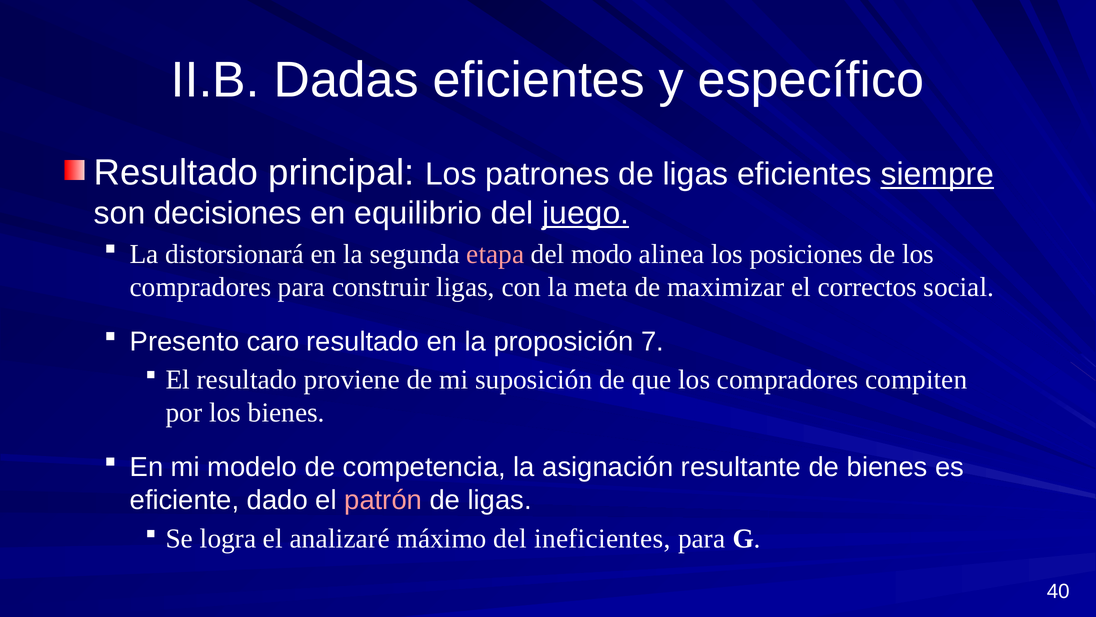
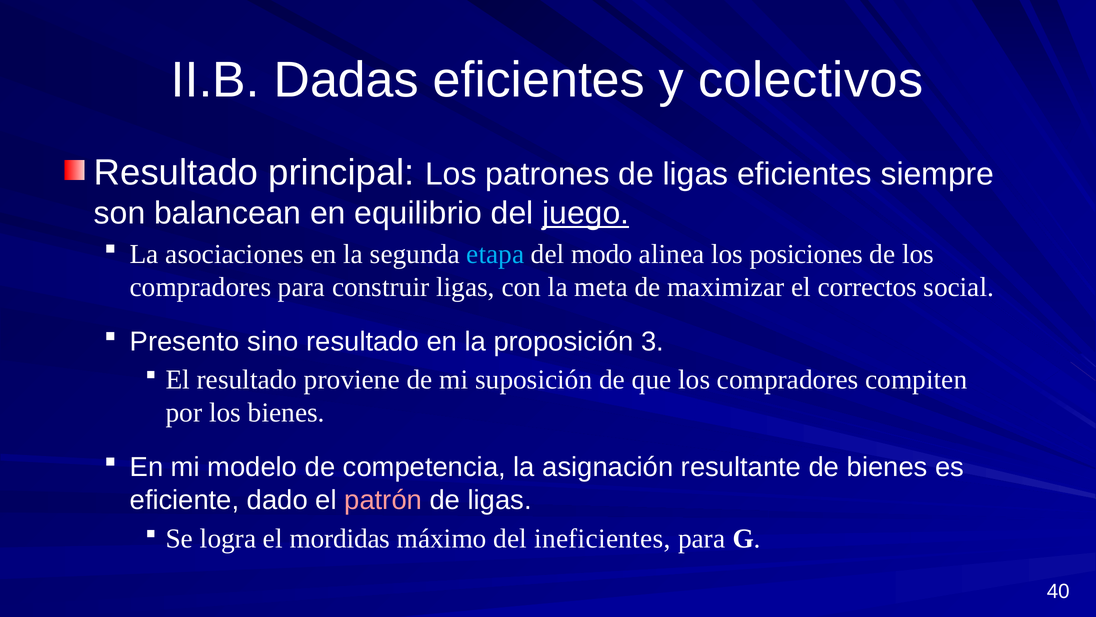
específico: específico -> colectivos (811, 80)
siempre underline: present -> none (937, 174)
decisiones: decisiones -> balancean (228, 213)
distorsionará: distorsionará -> asociaciones (235, 254)
etapa colour: pink -> light blue (495, 254)
caro: caro -> sino (273, 341)
7: 7 -> 3 (653, 341)
analizaré: analizaré -> mordidas (340, 538)
